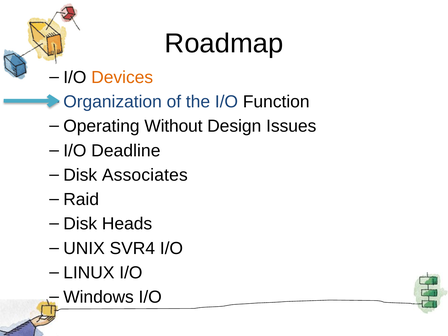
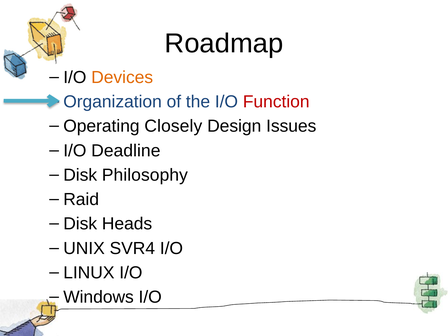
Function colour: black -> red (276, 102)
Without: Without -> Closely (173, 126)
Associates: Associates -> Philosophy (145, 175)
